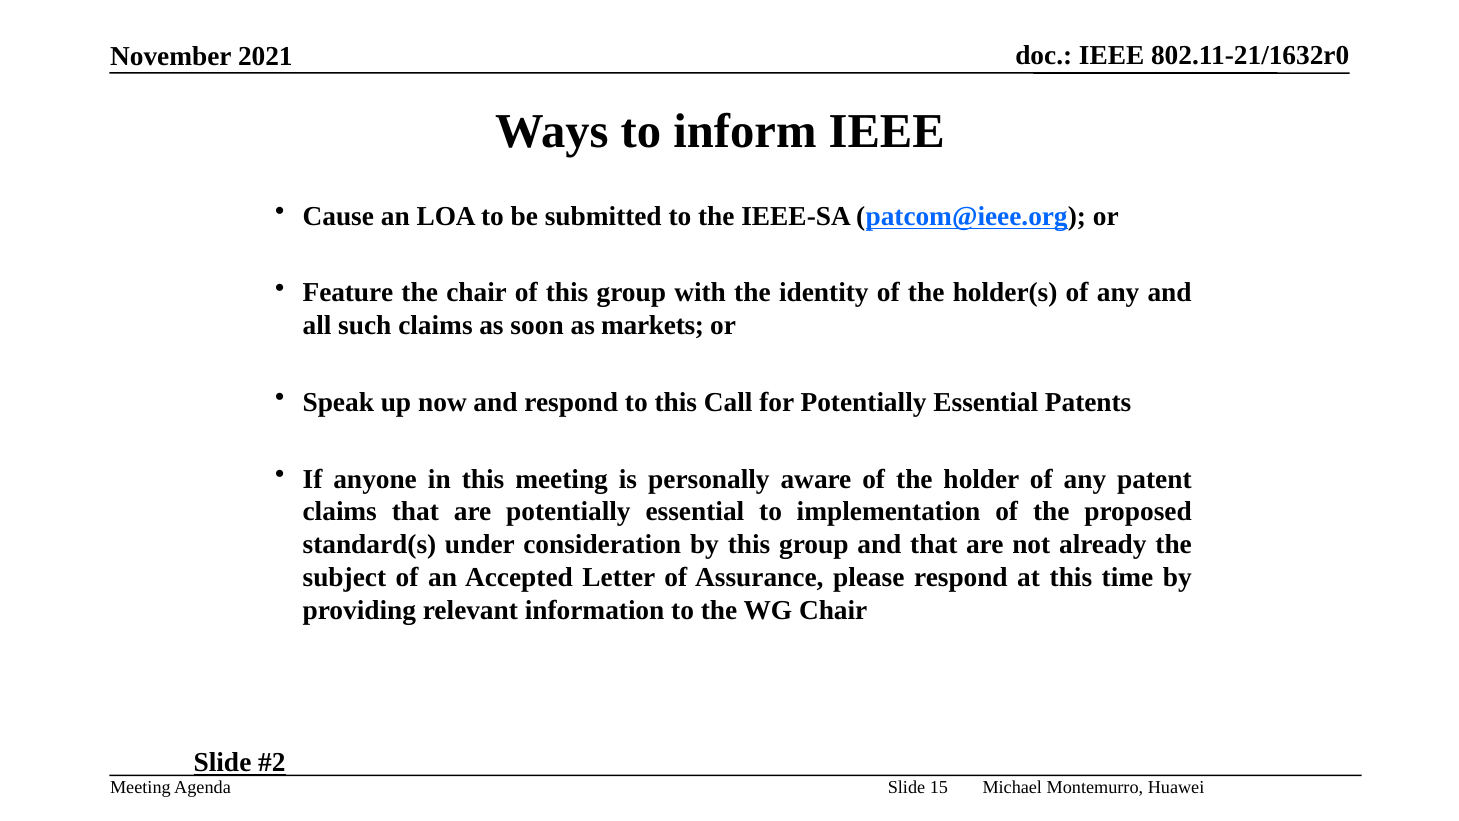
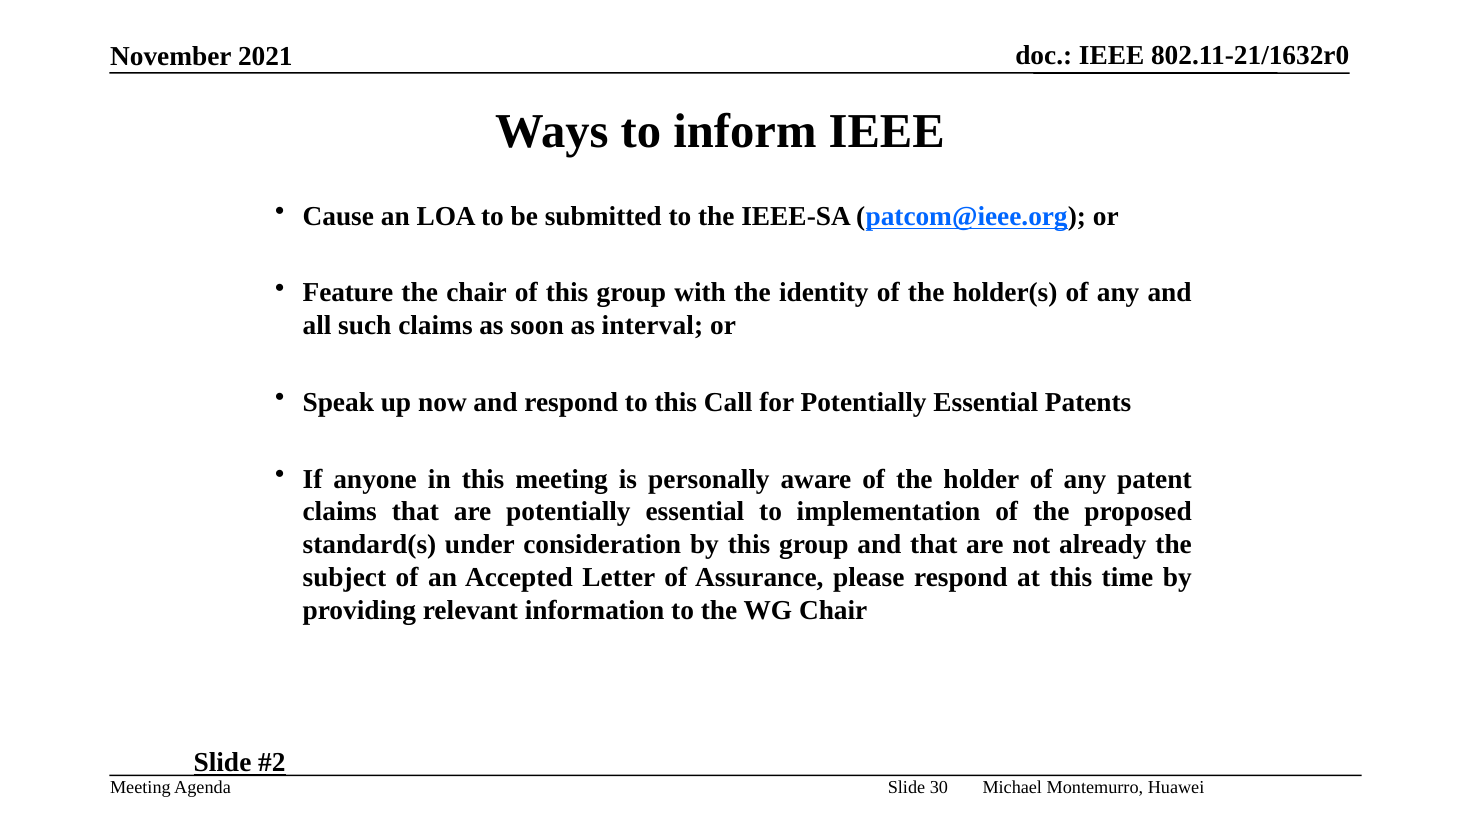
markets: markets -> interval (652, 326)
15: 15 -> 30 (939, 787)
